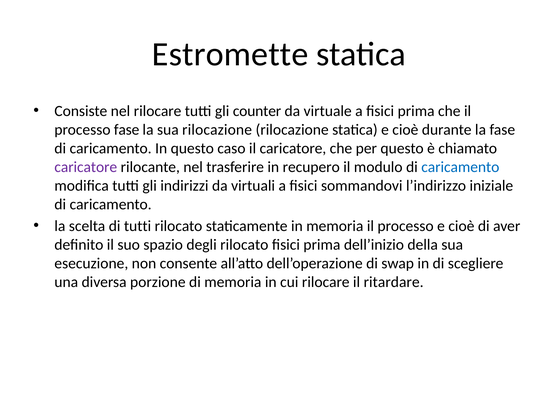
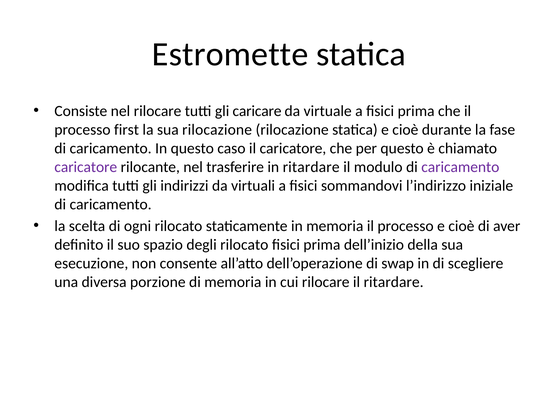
counter: counter -> caricare (257, 111)
processo fase: fase -> first (127, 129)
in recupero: recupero -> ritardare (311, 167)
caricamento colour: blue -> purple (460, 167)
di tutti: tutti -> ogni (138, 226)
